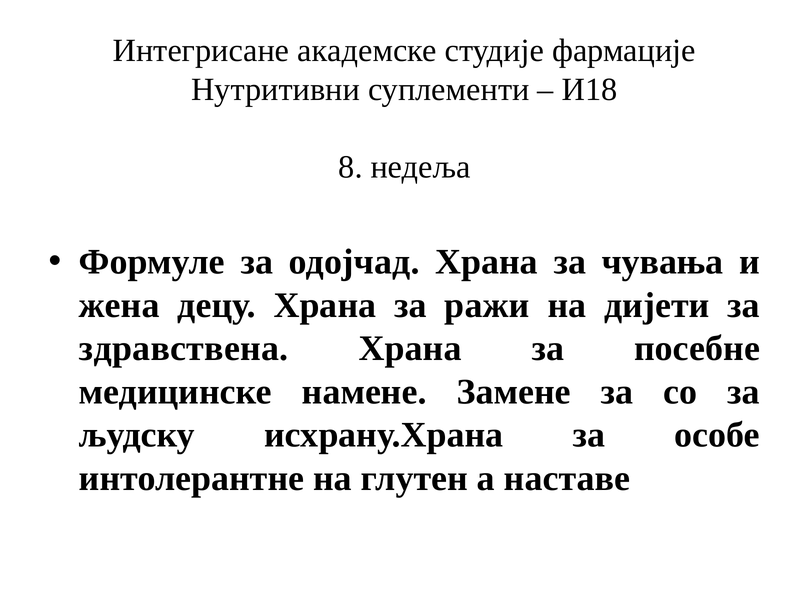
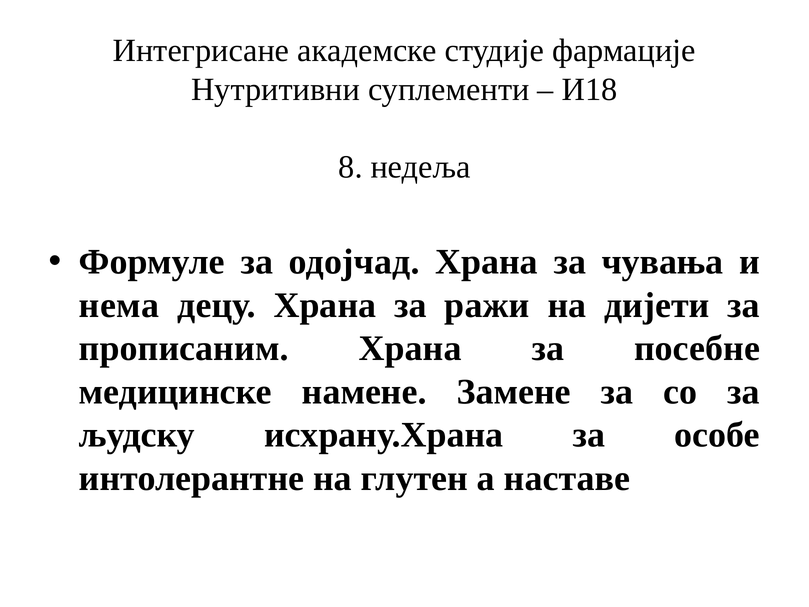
жена: жена -> нема (119, 305)
здравствена: здравствена -> прописаним (184, 348)
